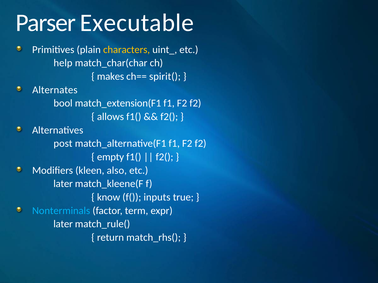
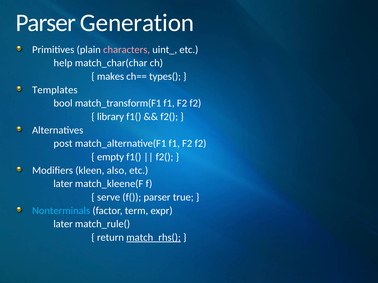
Executable: Executable -> Generation (137, 23)
characters colour: yellow -> pink (127, 50)
spirit(: spirit( -> types( (165, 77)
Alternates: Alternates -> Templates (55, 90)
match_extension(F1: match_extension(F1 -> match_transform(F1 (118, 103)
allows: allows -> library (111, 117)
know: know -> serve (109, 198)
f( inputs: inputs -> parser (157, 198)
match_rhs( underline: none -> present (154, 238)
